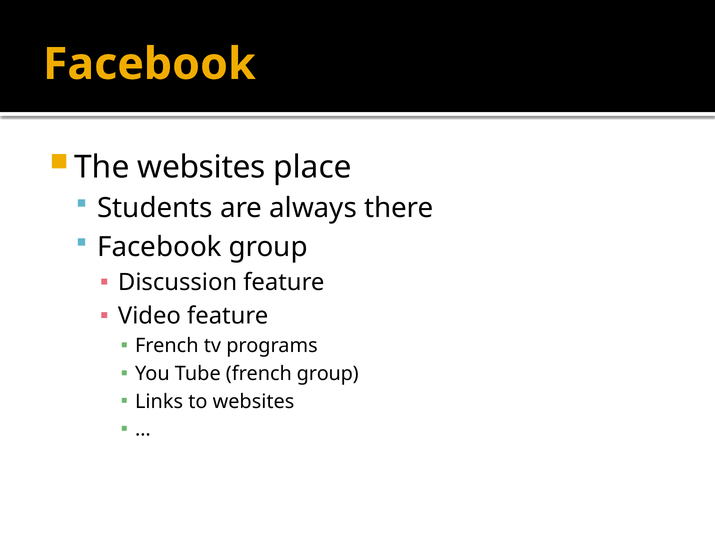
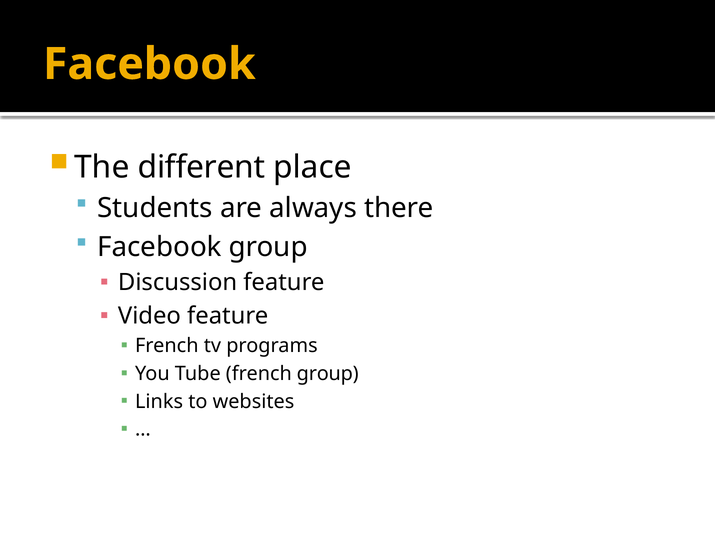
The websites: websites -> different (201, 167)
